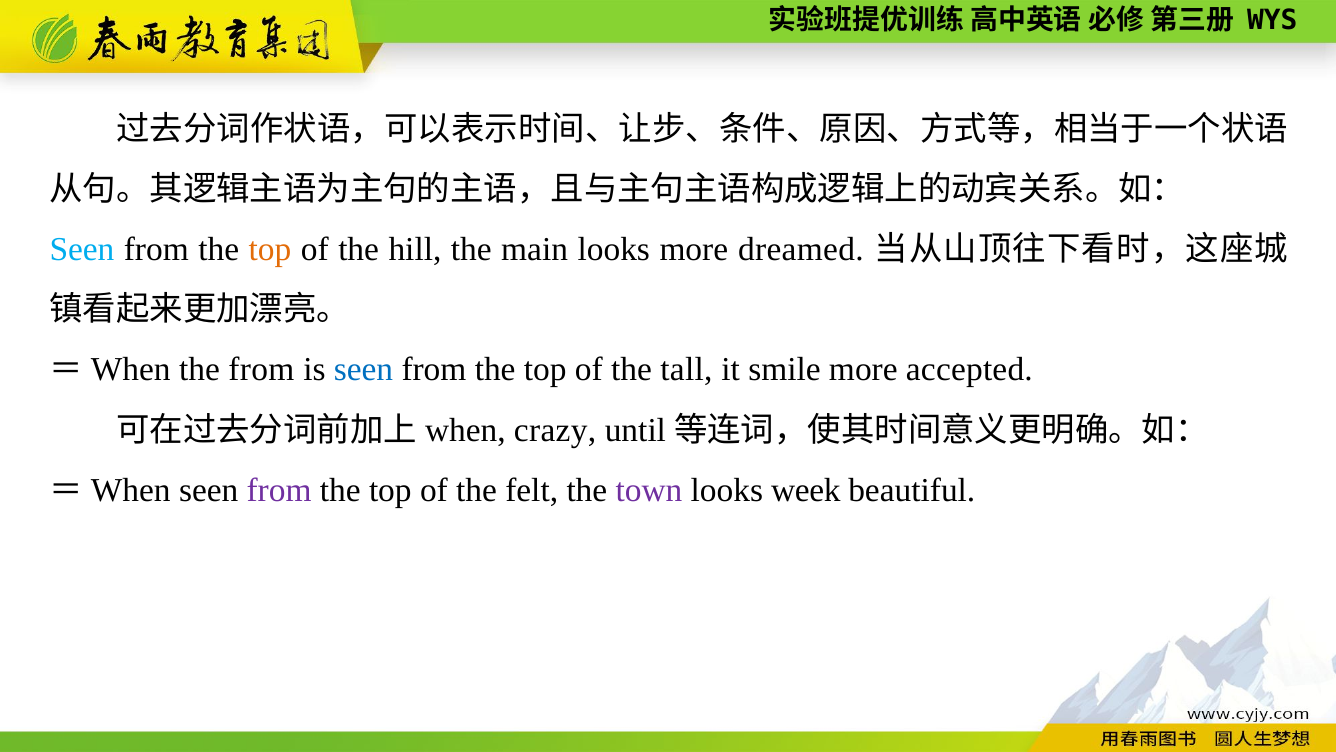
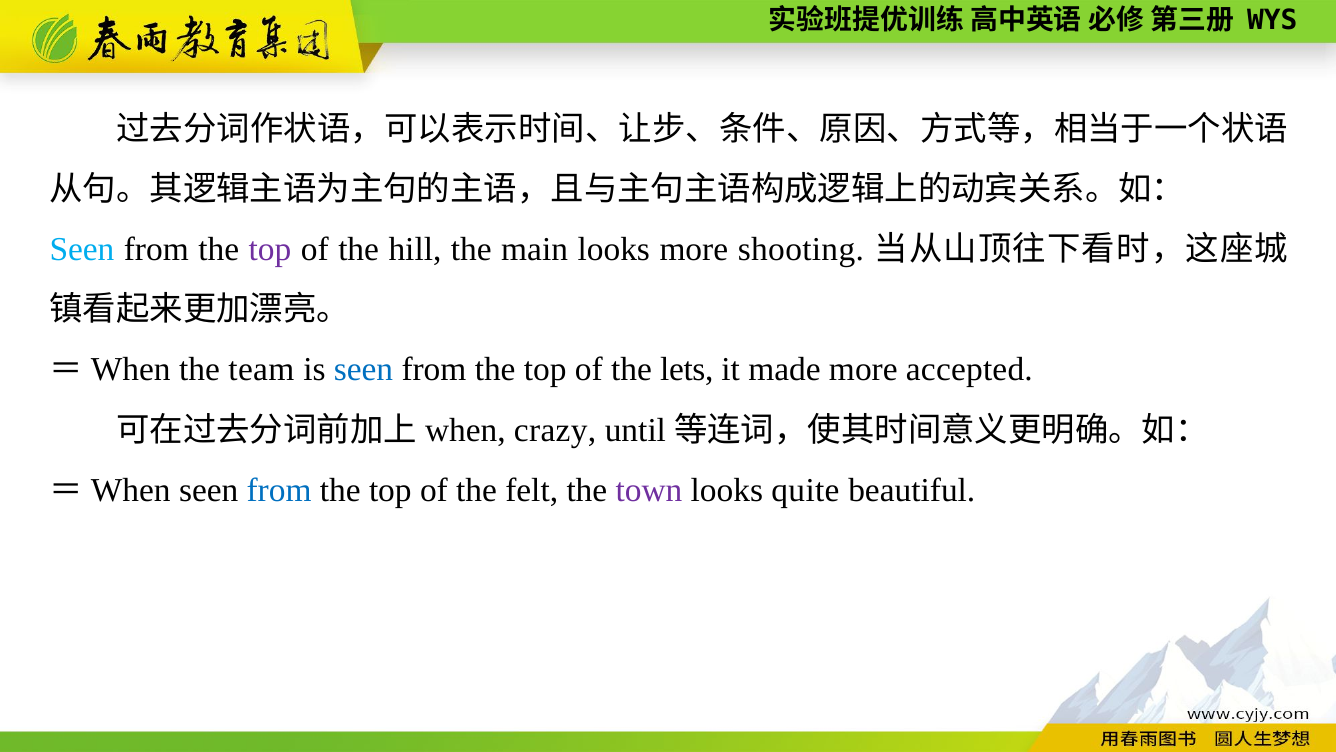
top colour: orange -> purple (270, 249)
dreamed: dreamed -> shooting (801, 249)
the from: from -> team (261, 370)
tall: tall -> lets (687, 370)
smile: smile -> made (784, 370)
from colour: purple -> blue (279, 490)
week: week -> quite (805, 490)
